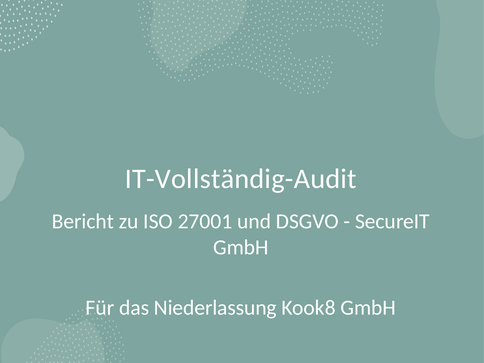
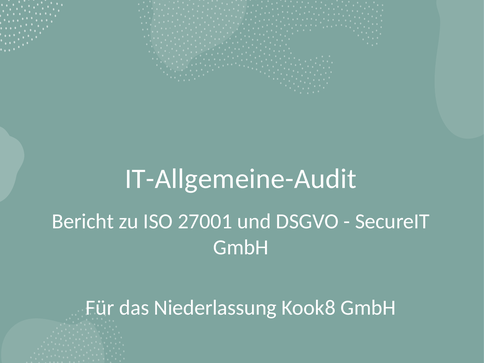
IT-Vollständig-Audit: IT-Vollständig-Audit -> IT-Allgemeine-Audit (241, 179)
